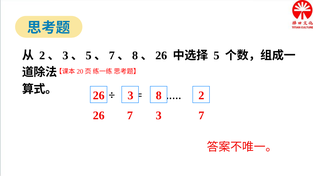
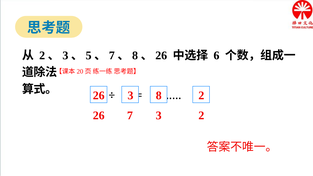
5: 5 -> 6 (216, 55)
3 7: 7 -> 2 (201, 116)
